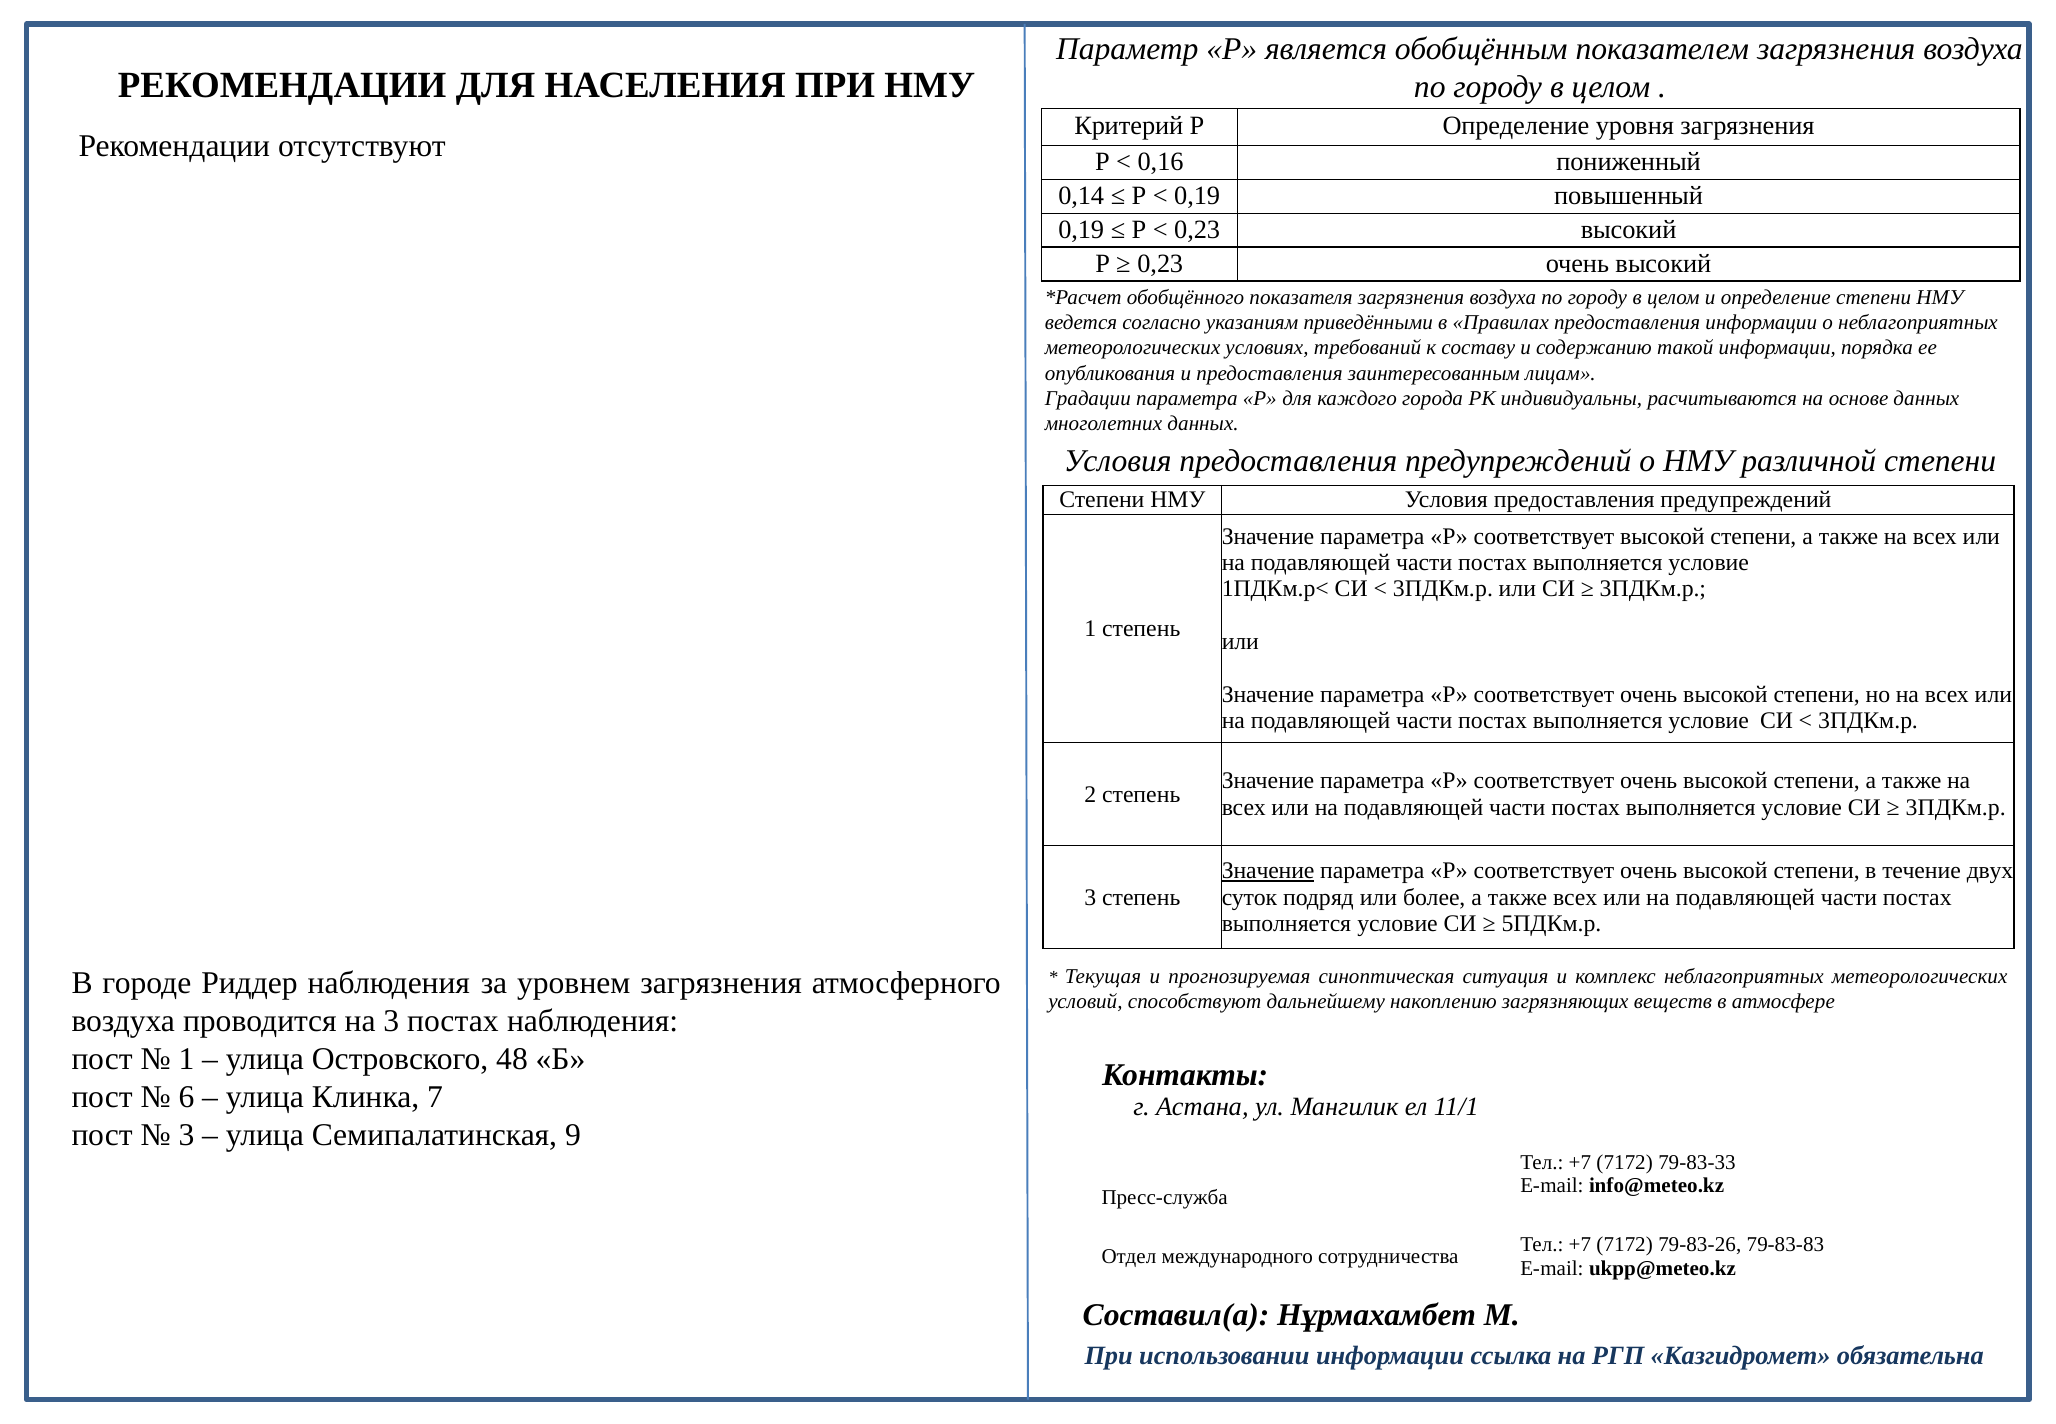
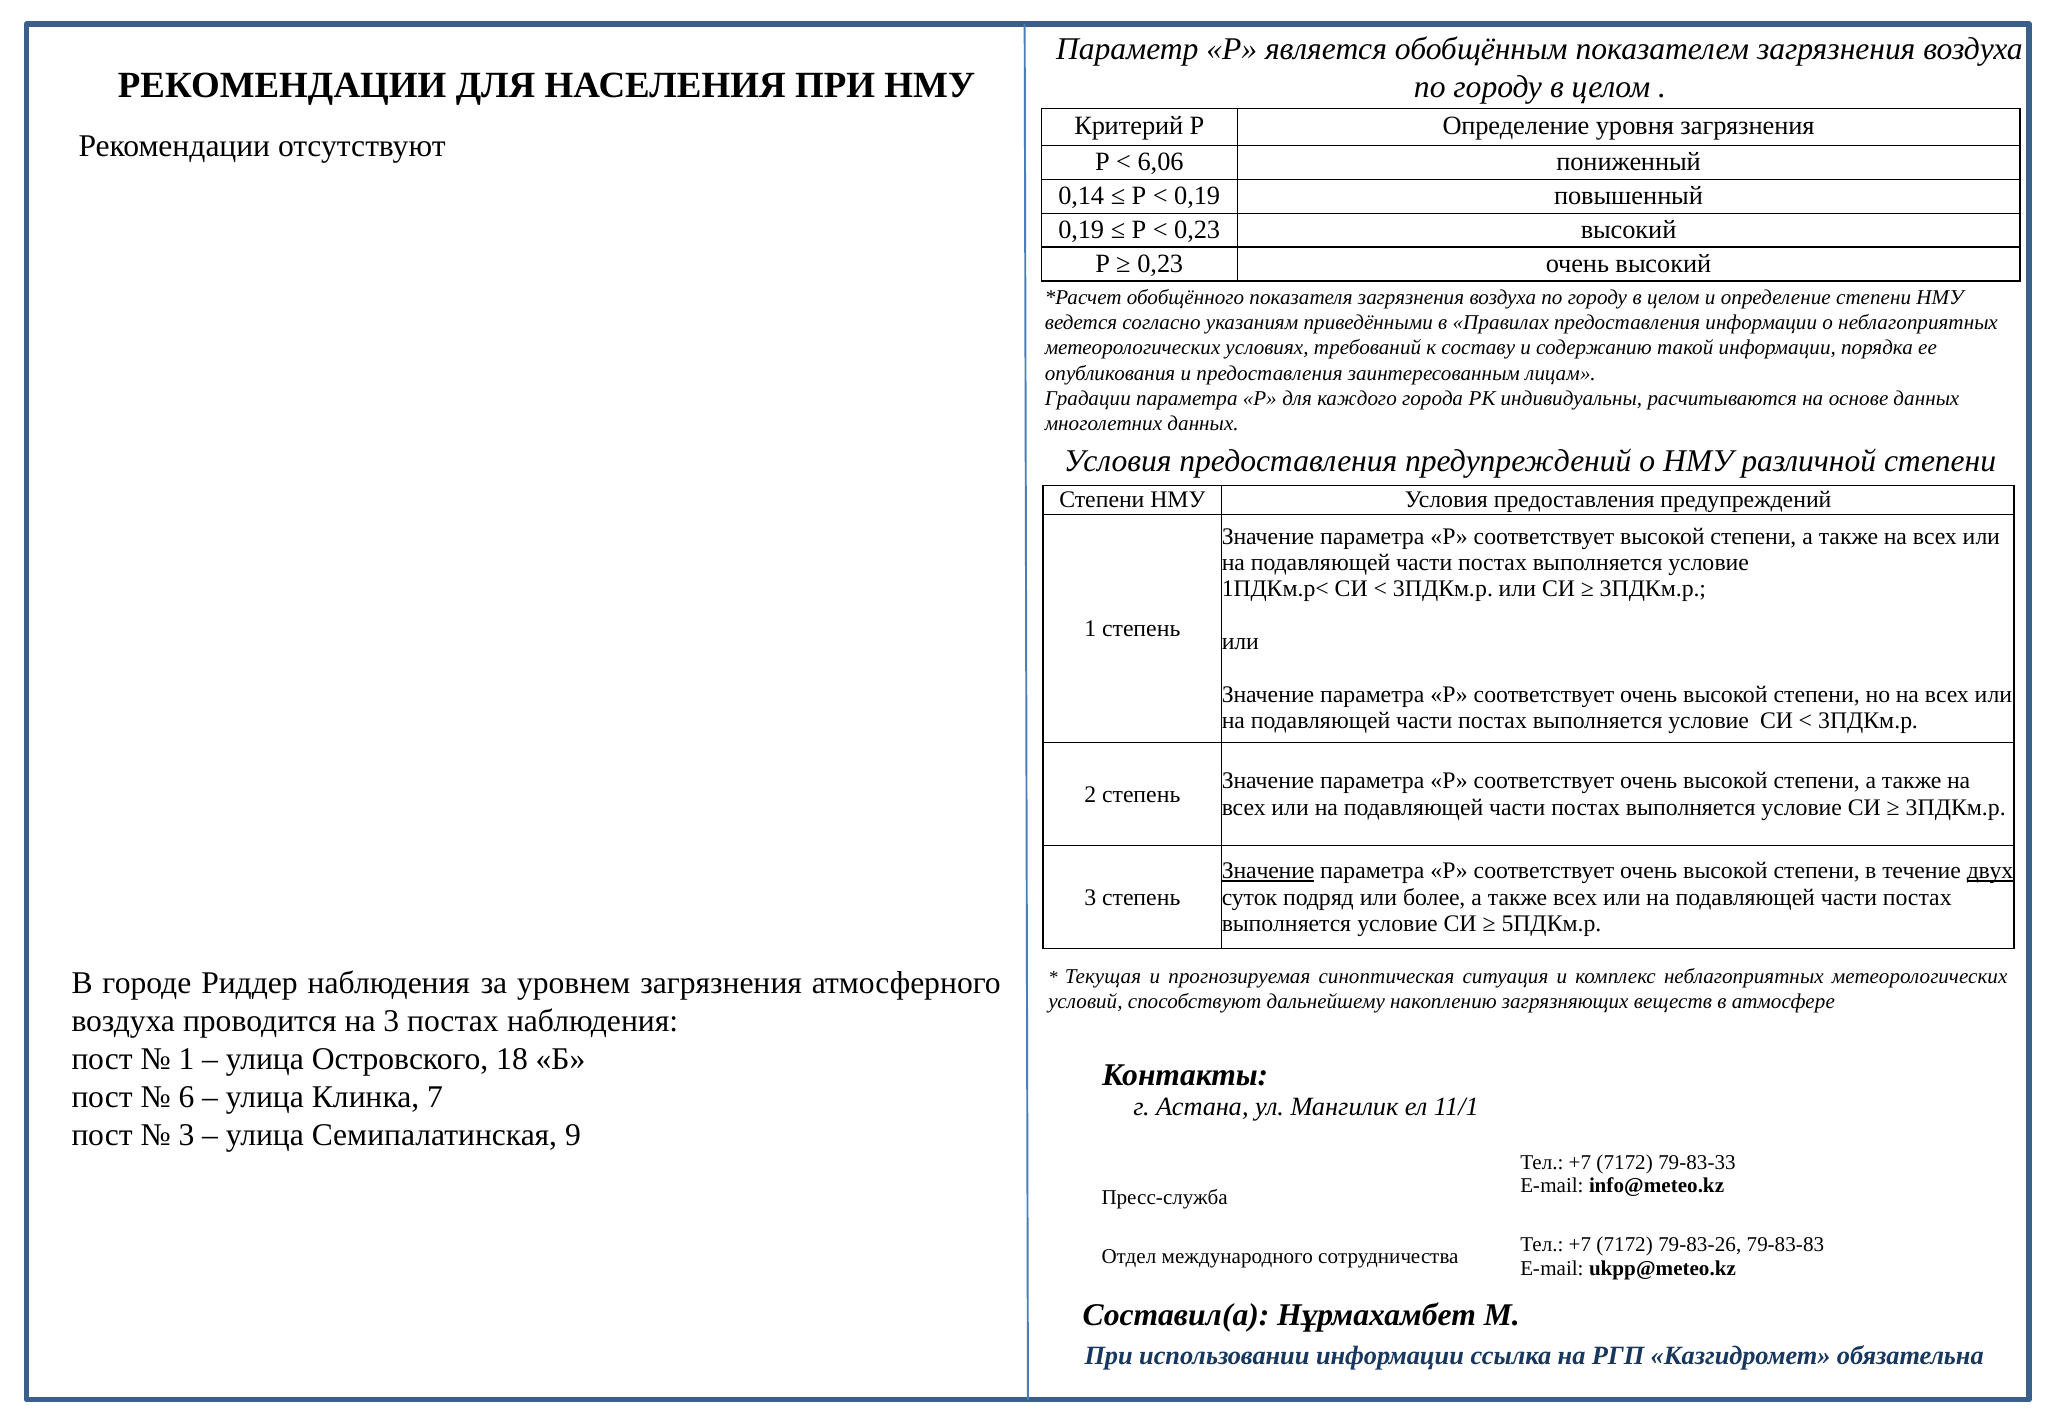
0,16: 0,16 -> 6,06 (1161, 162)
двух underline: none -> present (1990, 870)
48: 48 -> 18 (512, 1058)
